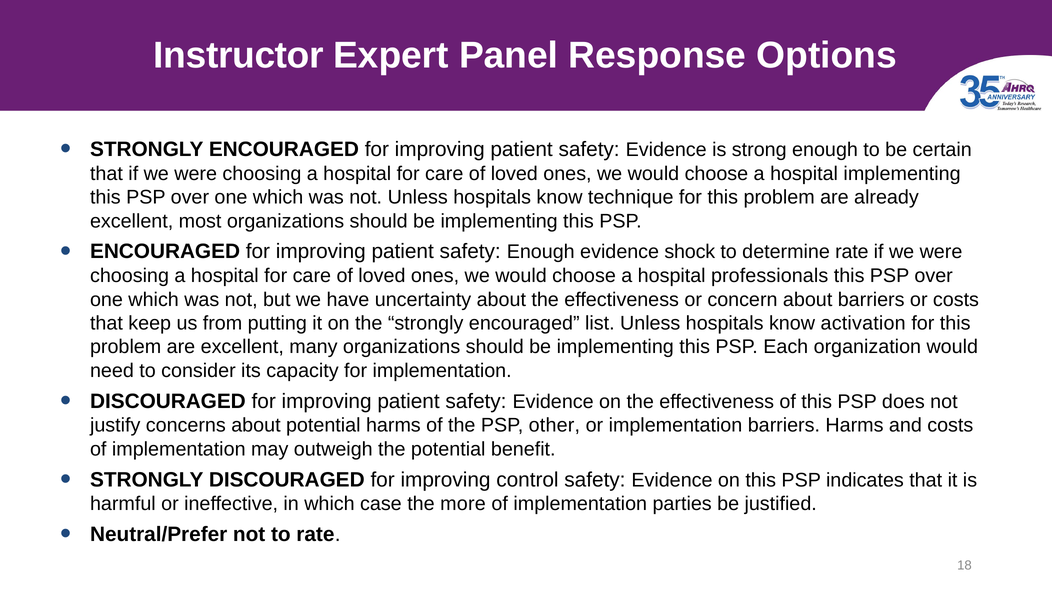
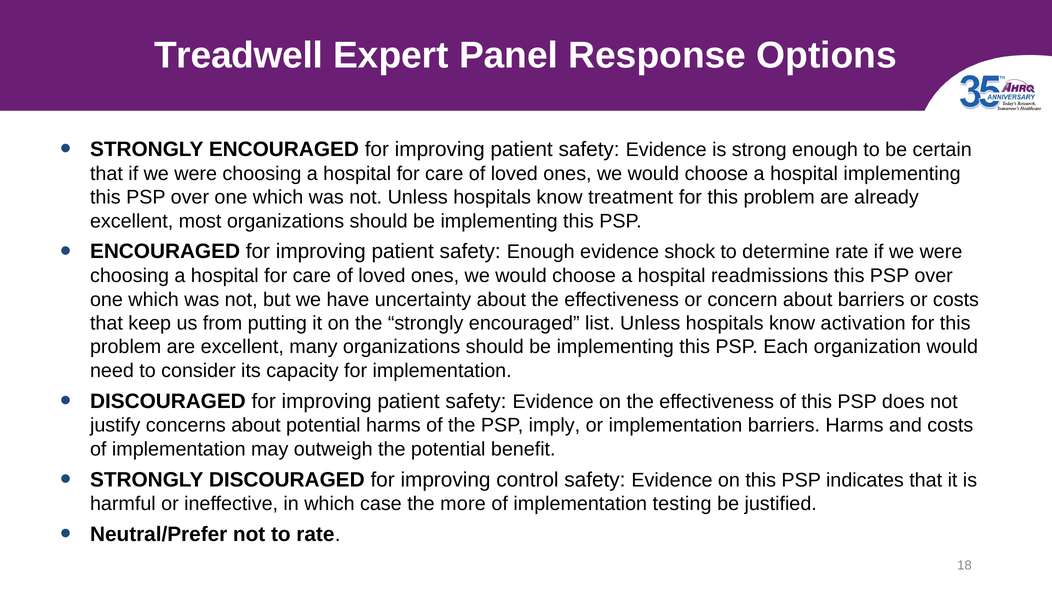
Instructor: Instructor -> Treadwell (239, 56)
technique: technique -> treatment (631, 197)
professionals: professionals -> readmissions (770, 276)
other: other -> imply (554, 425)
parties: parties -> testing (682, 504)
